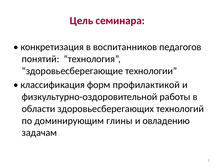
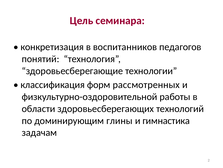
профилактикой: профилактикой -> рассмотренных (146, 84)
овладению: овладению -> гимнастика (166, 120)
